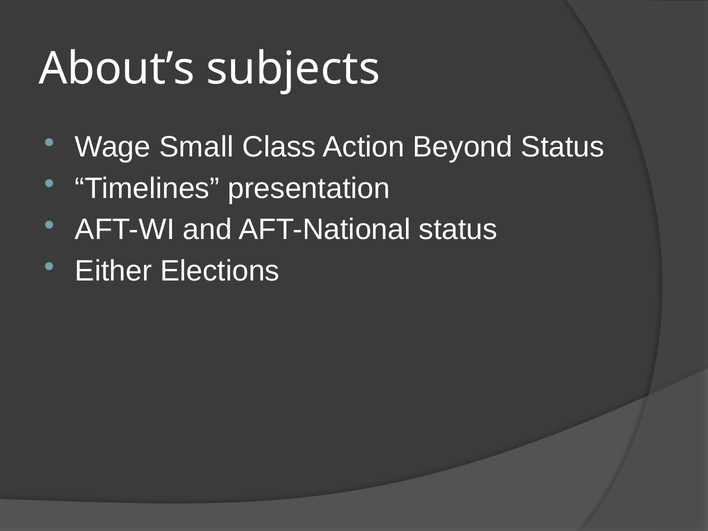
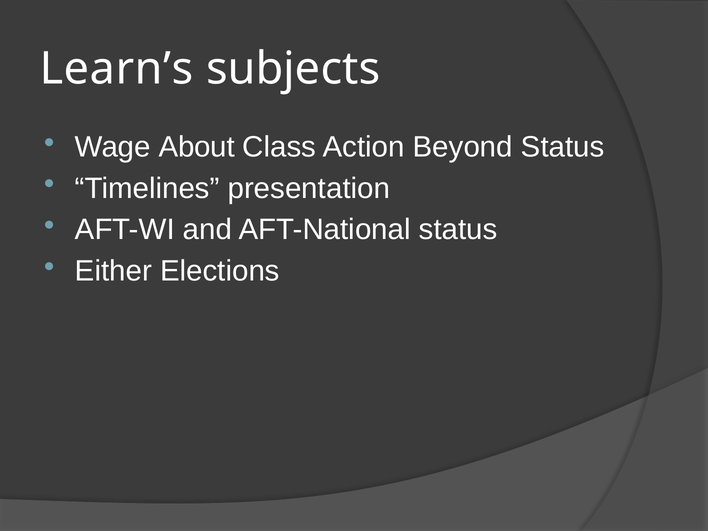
About’s: About’s -> Learn’s (116, 69)
Small: Small -> About (197, 147)
